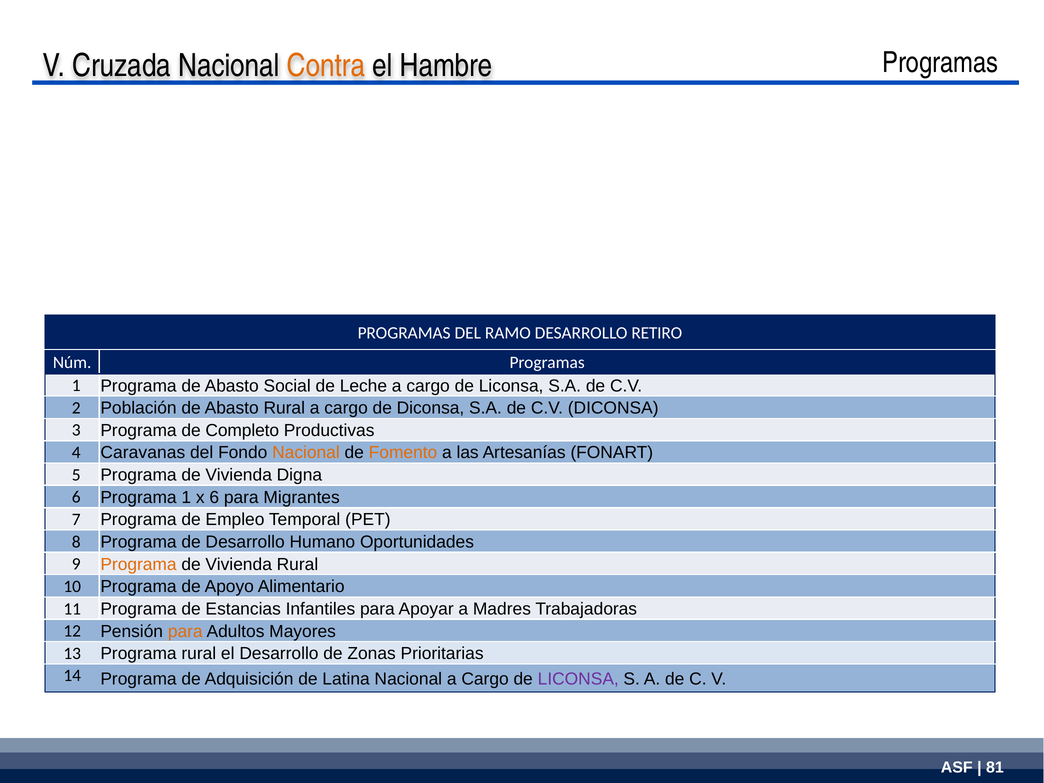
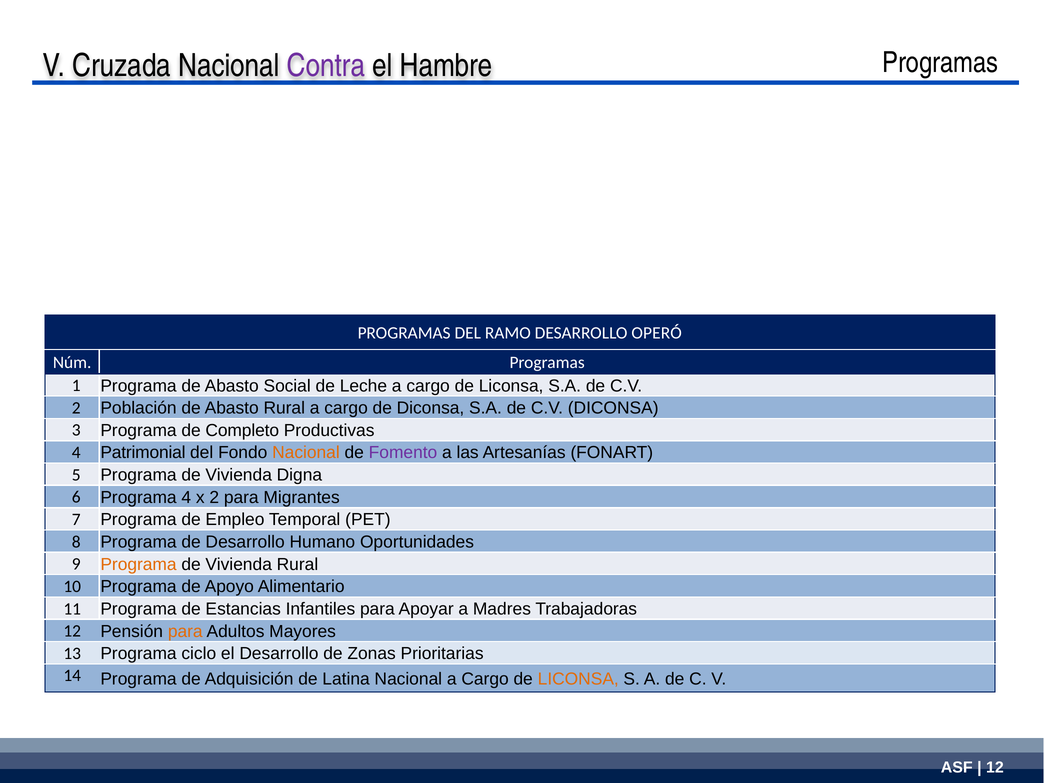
Contra colour: orange -> purple (326, 66)
RETIRO: RETIRO -> OPERÓ (657, 333)
Caravanas: Caravanas -> Patrimonial (143, 453)
Fomento colour: orange -> purple (403, 453)
Programa 1: 1 -> 4 (186, 497)
x 6: 6 -> 2 (214, 497)
Programa rural: rural -> ciclo (199, 654)
LICONSA colour: purple -> orange (578, 679)
81: 81 -> 12 (995, 767)
